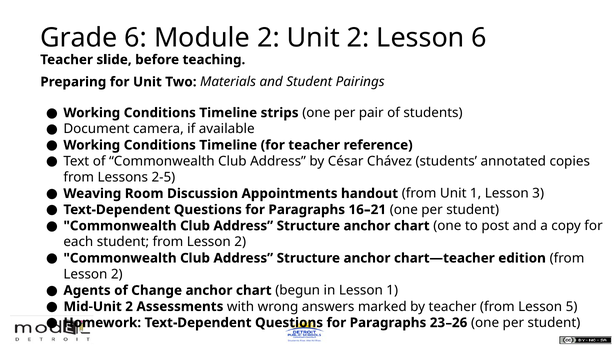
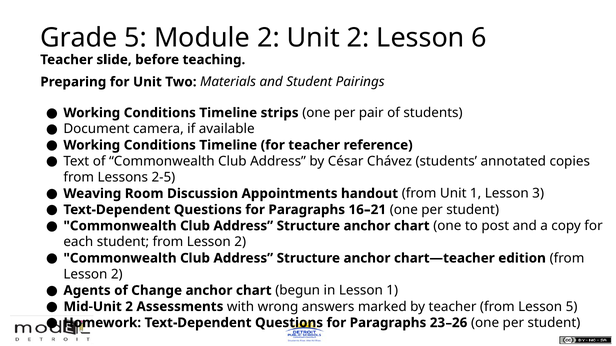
Grade 6: 6 -> 5 (136, 38)
